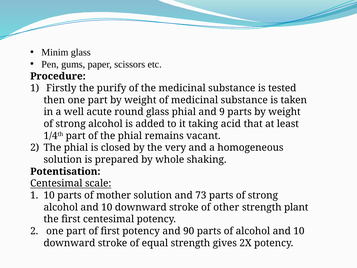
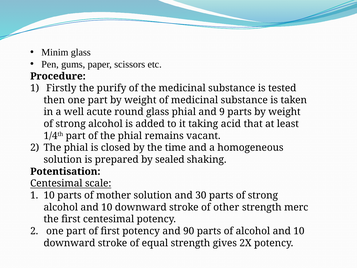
very: very -> time (175, 148)
whole: whole -> sealed (170, 159)
73: 73 -> 30 (201, 195)
plant: plant -> merc (296, 207)
